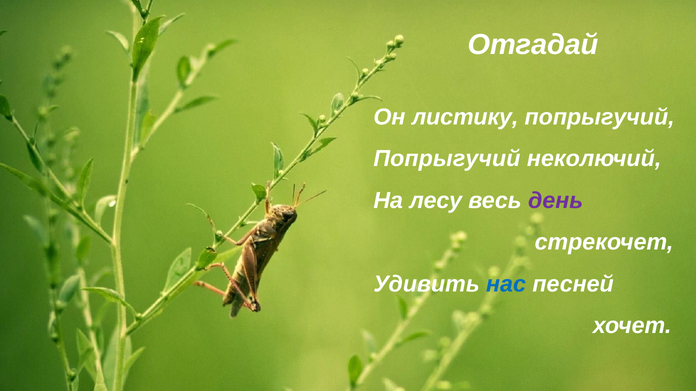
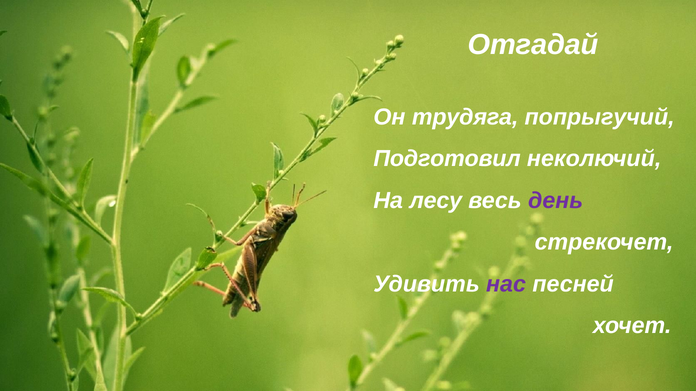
листику: листику -> трудяга (465, 117)
Попрыгучий: Попрыгучий -> Подготовил (447, 159)
нас colour: blue -> purple (506, 284)
